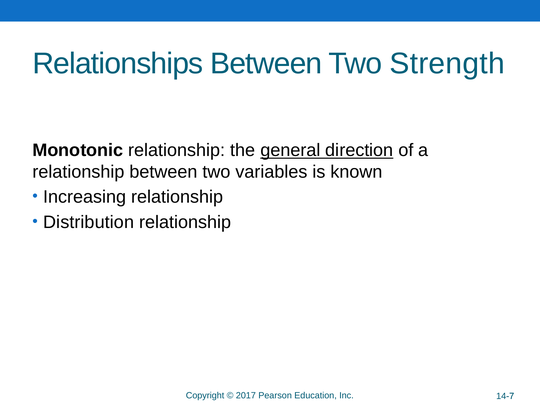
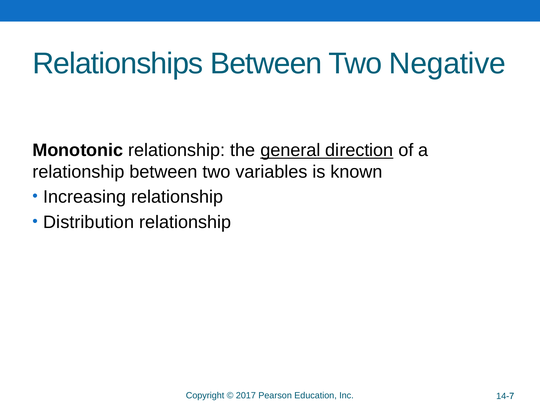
Strength: Strength -> Negative (447, 64)
